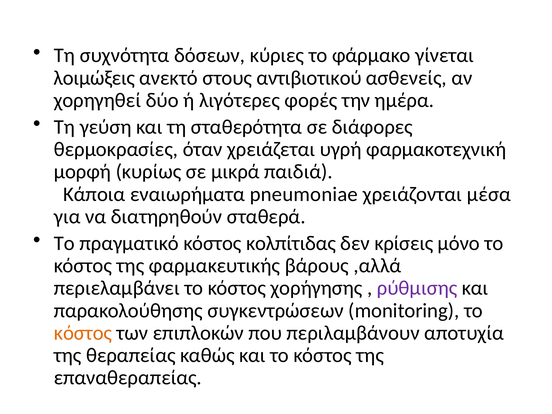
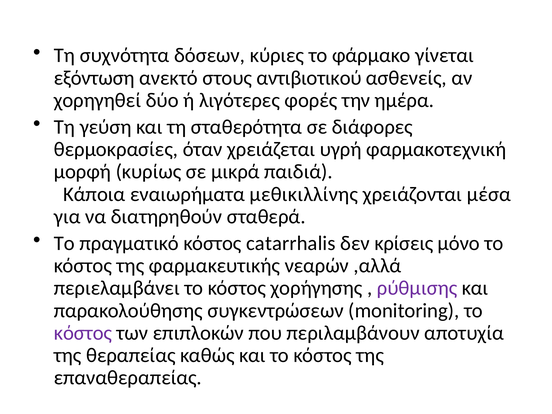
λοιμώξεις: λοιμώξεις -> εξόντωση (94, 78)
pneumoniae: pneumoniae -> μεθικιλλίνης (304, 194)
κολπίτιδας: κολπίτιδας -> catarrhalis (291, 243)
βάρους: βάρους -> νεαρών (317, 266)
κόστος colour: orange -> purple (83, 333)
